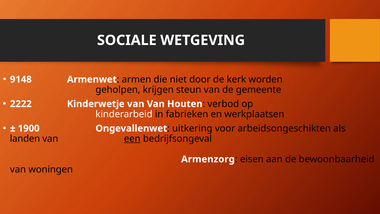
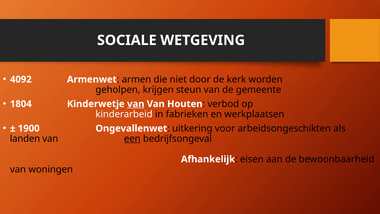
9148: 9148 -> 4092 (21, 79)
2222: 2222 -> 1804 (21, 104)
van underline: none -> present (136, 104)
Armenzorg: Armenzorg -> Afhankelijk (208, 159)
